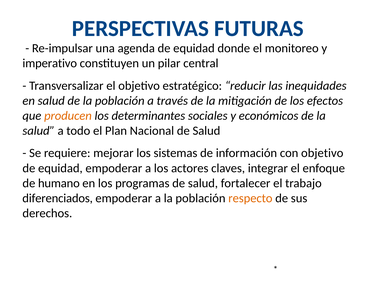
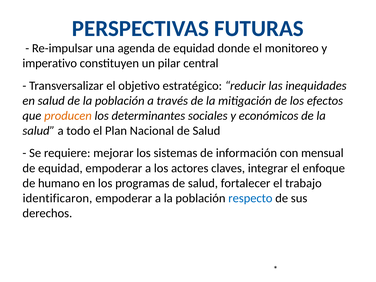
con objetivo: objetivo -> mensual (322, 153)
diferenciados: diferenciados -> identificaron (57, 198)
respecto colour: orange -> blue (250, 198)
